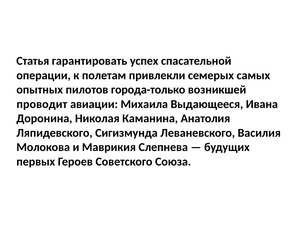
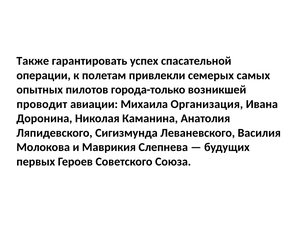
Статья: Статья -> Также (33, 61)
Выдающееся: Выдающееся -> Организация (207, 104)
